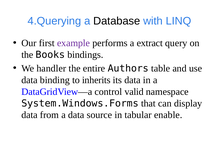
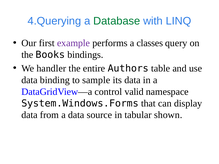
Database colour: black -> green (117, 21)
extract: extract -> classes (150, 43)
inherits: inherits -> sample (96, 80)
enable: enable -> shown (168, 115)
